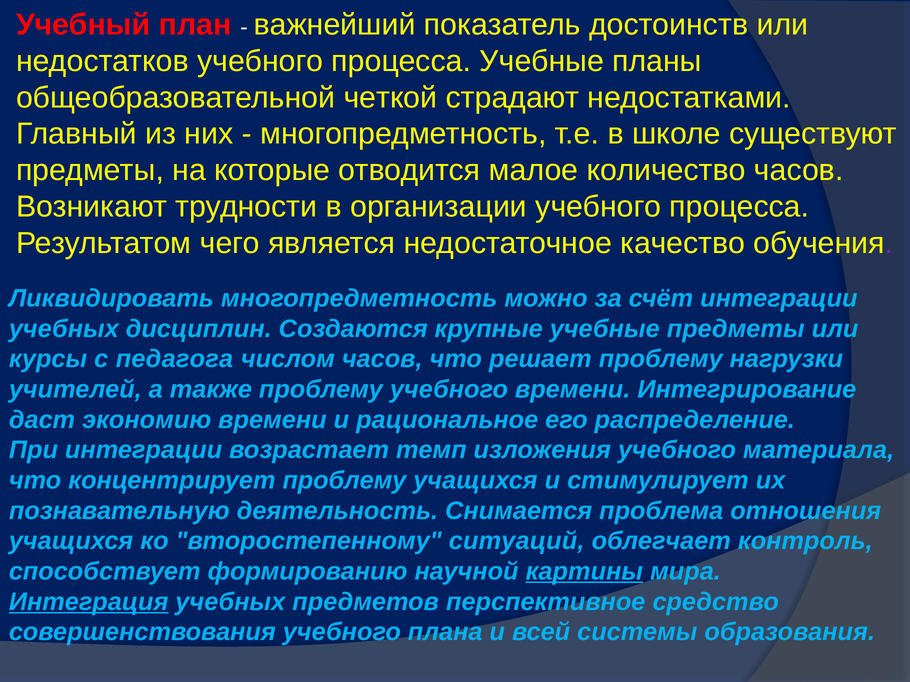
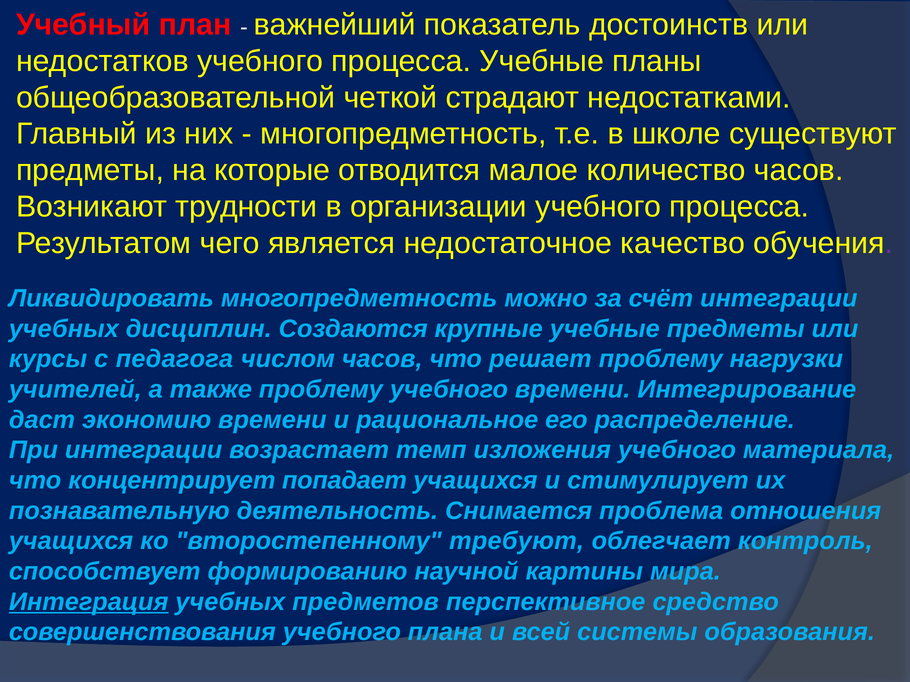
концентрирует проблему: проблему -> попадает (344, 481)
ситуаций: ситуаций -> требуют (517, 541)
картины underline: present -> none (584, 572)
